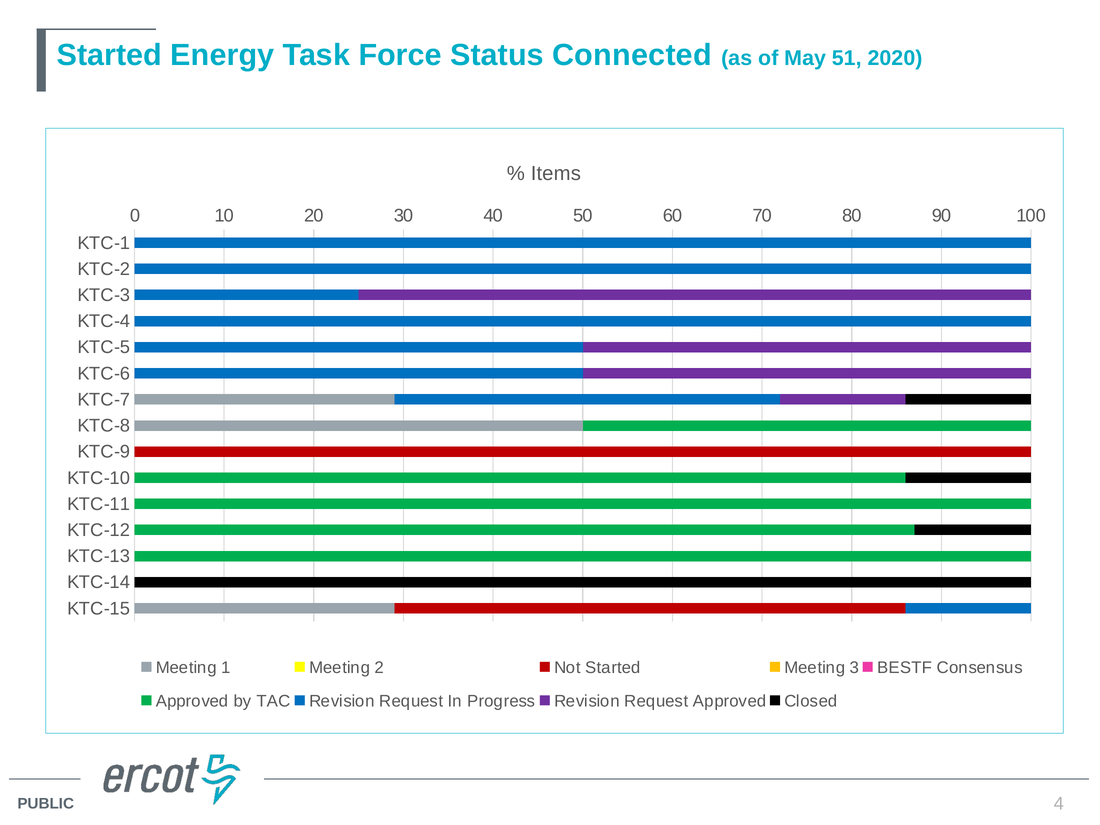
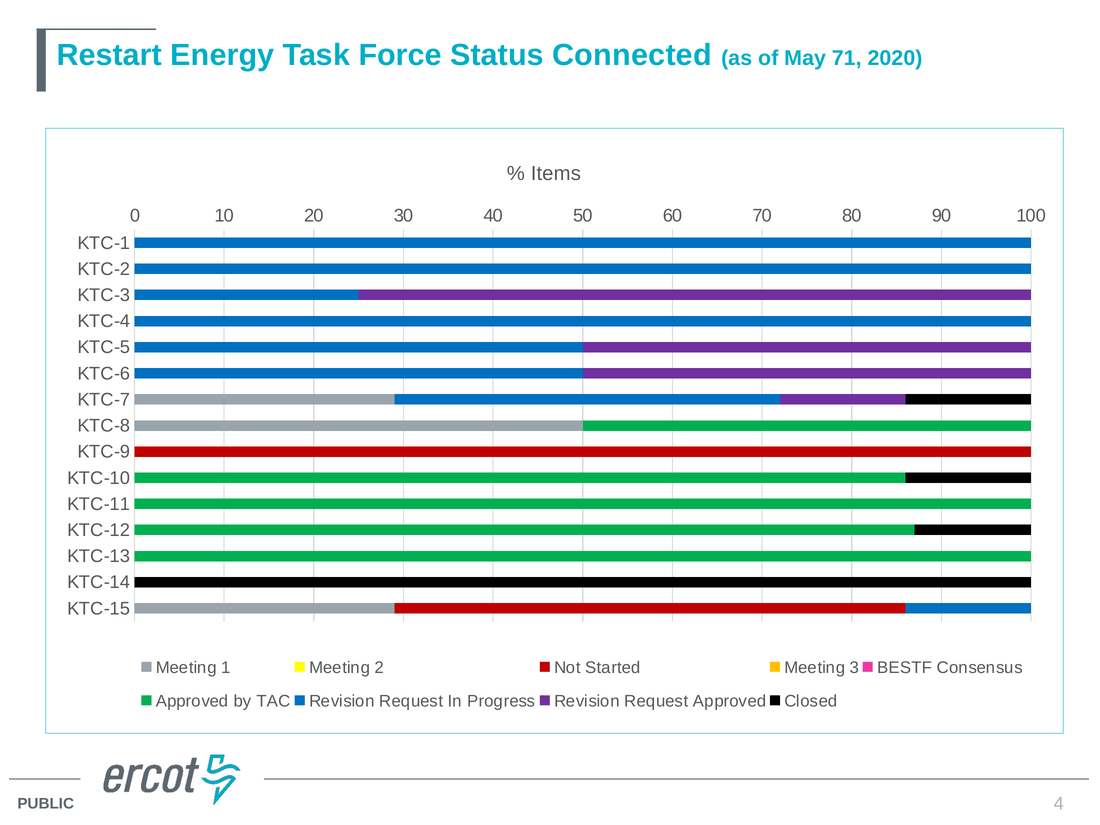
Started: Started -> Restart (109, 55)
51: 51 -> 71 (847, 58)
